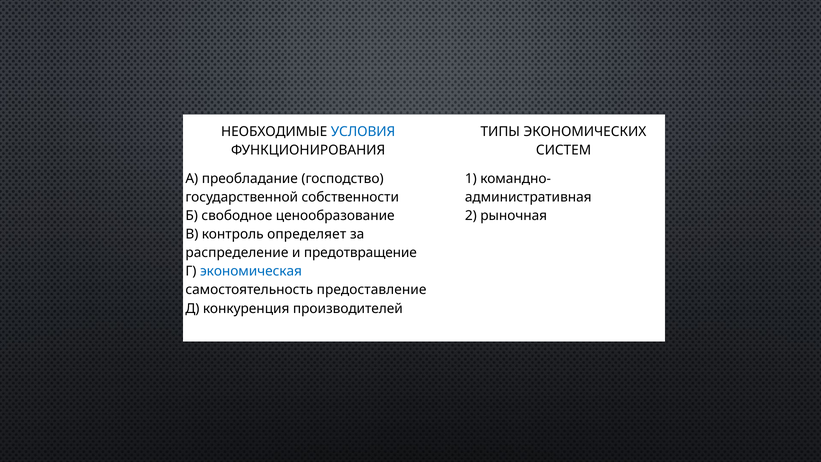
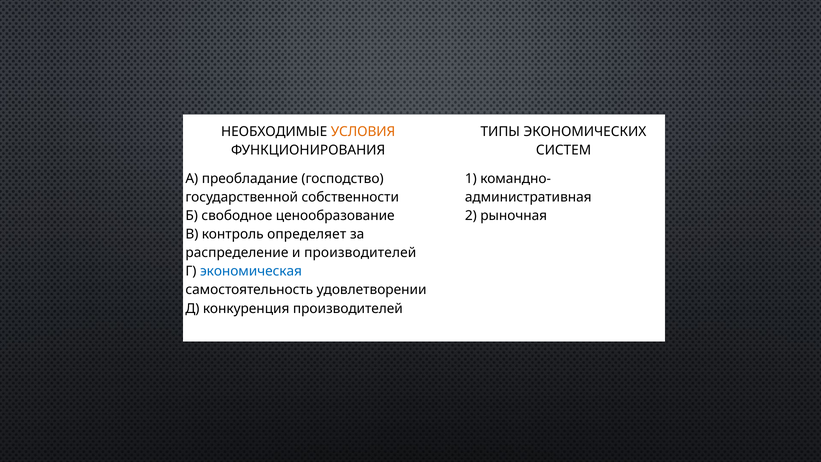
УСЛОВИЯ colour: blue -> orange (363, 132)
и предотвращение: предотвращение -> производителей (360, 253)
предоставление: предоставление -> удовлетворении (372, 290)
